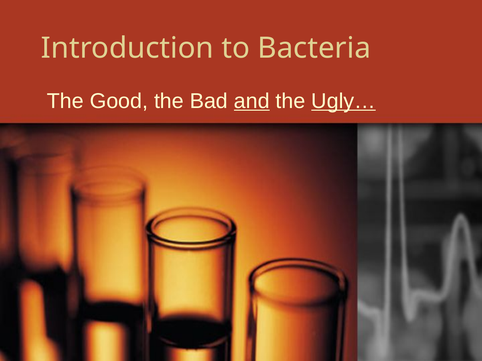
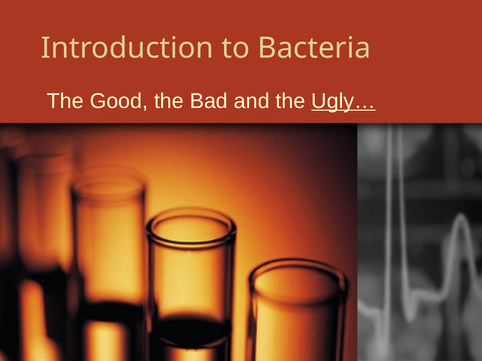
and underline: present -> none (252, 101)
